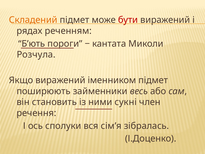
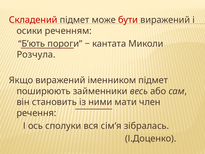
Складений colour: orange -> red (33, 20)
рядах: рядах -> осики (30, 31)
сукні: сукні -> мати (126, 102)
